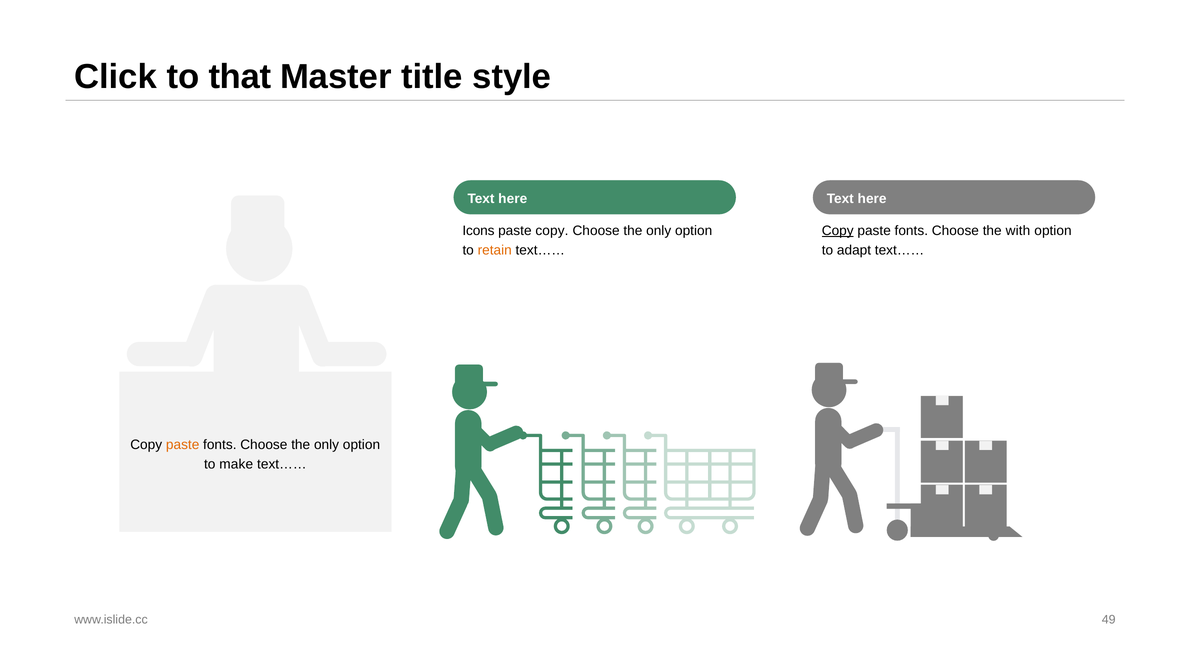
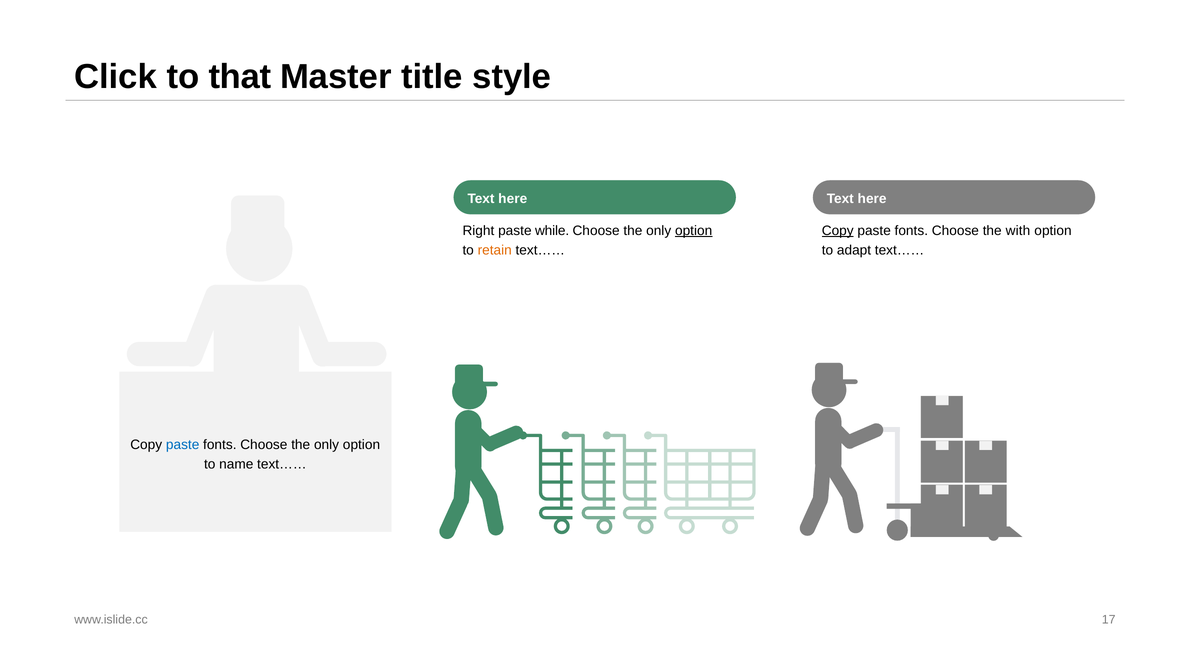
Icons: Icons -> Right (478, 231)
paste copy: copy -> while (552, 231)
option underline: none -> present (694, 231)
paste colour: orange -> blue (183, 445)
make: make -> name (236, 464)
49: 49 -> 17 (1109, 620)
